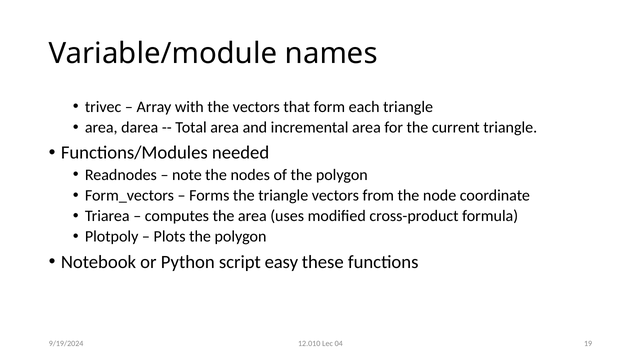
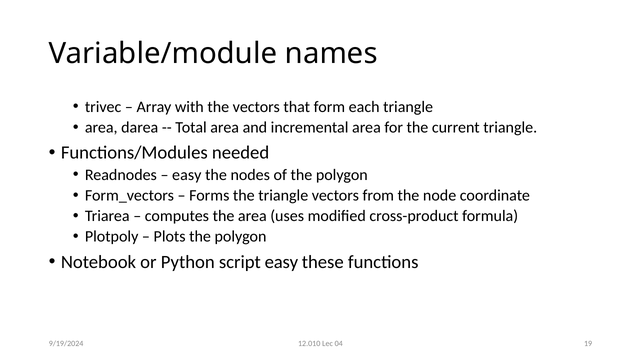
note: note -> easy (187, 175)
